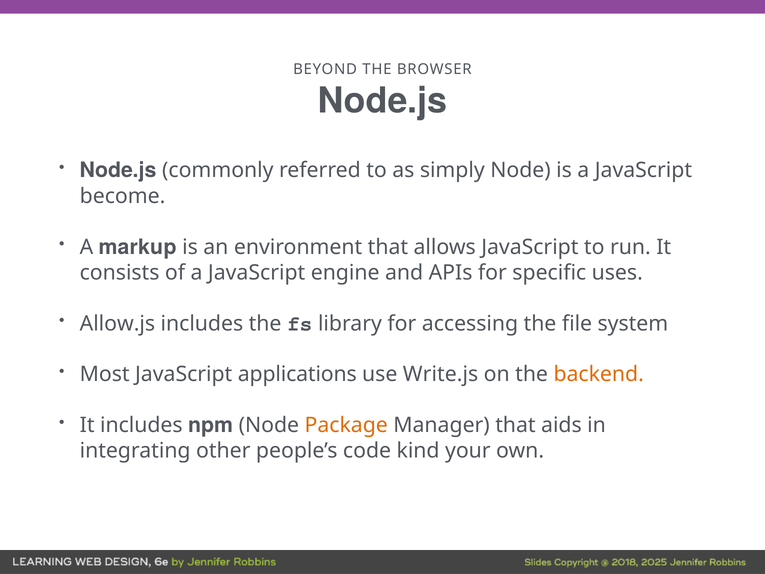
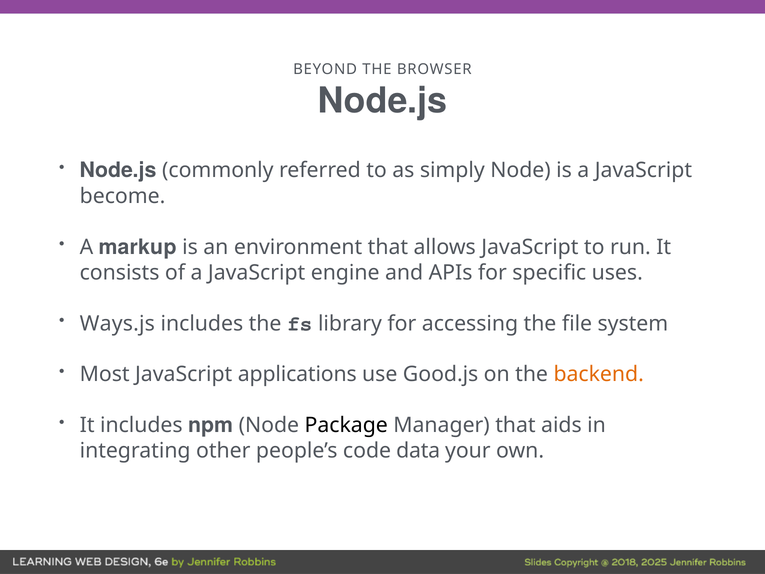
Allow.js: Allow.js -> Ways.js (117, 323)
Write.js: Write.js -> Good.js (441, 374)
Package colour: orange -> black (346, 425)
kind: kind -> data (418, 451)
